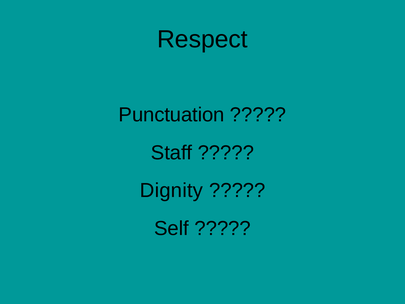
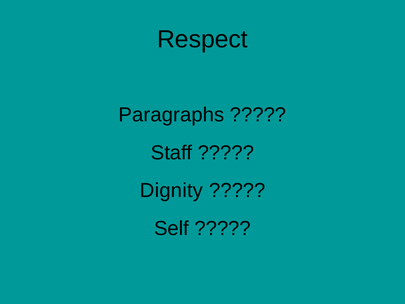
Punctuation: Punctuation -> Paragraphs (171, 115)
